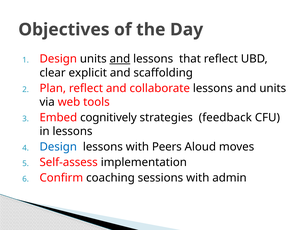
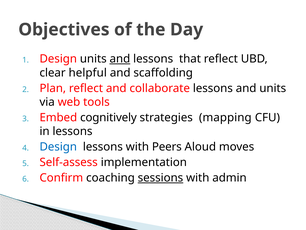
explicit: explicit -> helpful (88, 73)
feedback: feedback -> mapping (225, 117)
sessions underline: none -> present (160, 178)
